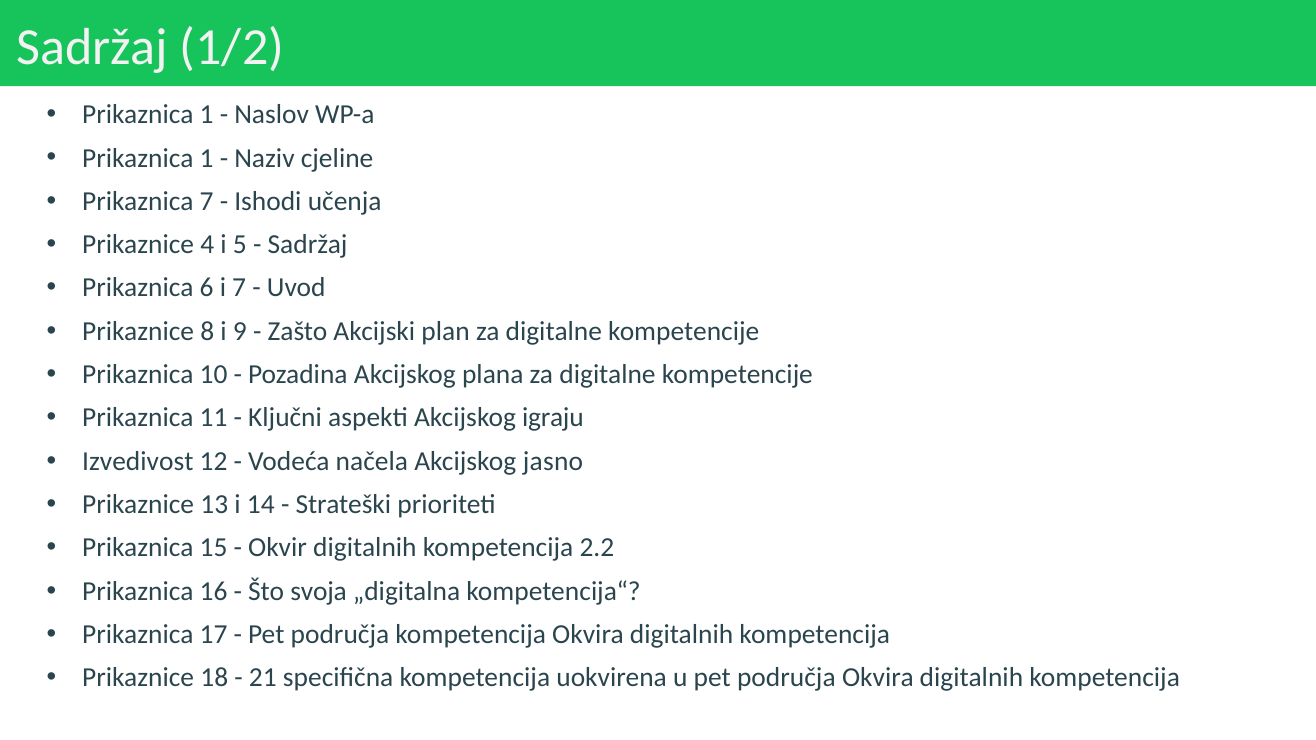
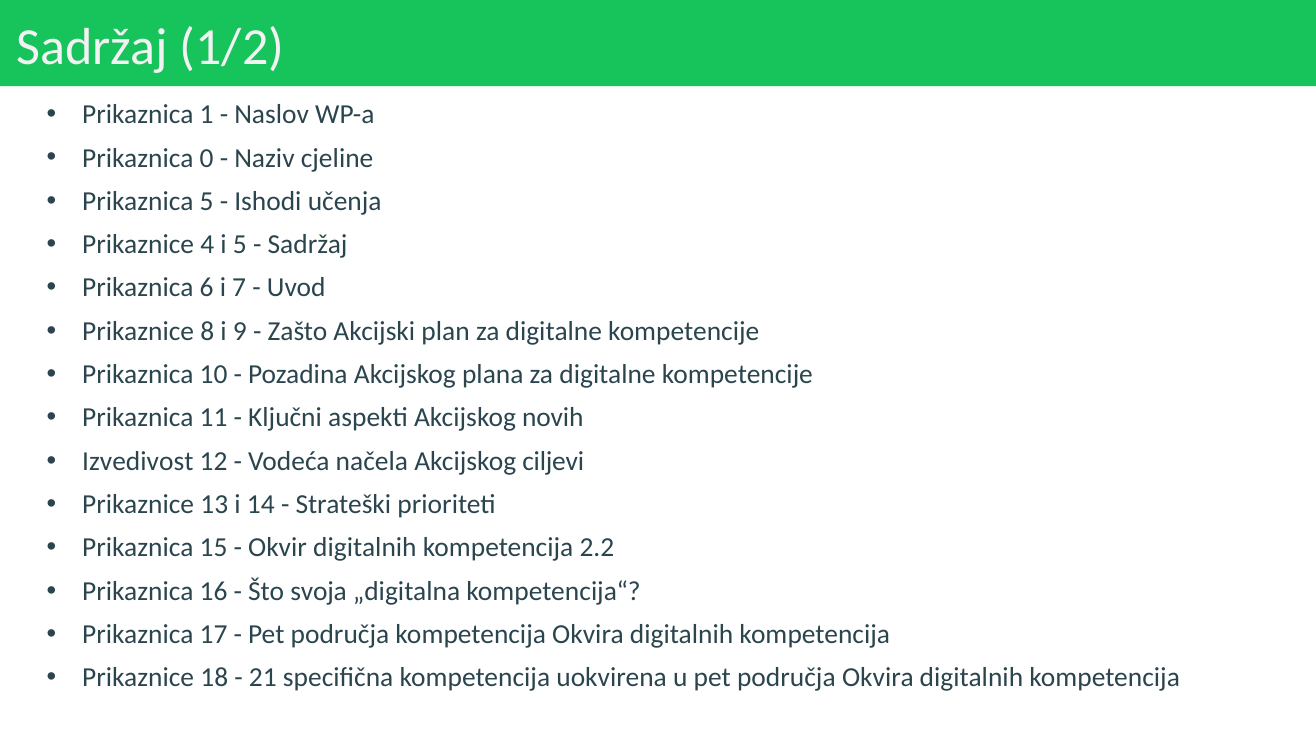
1: 1 -> 0 (207, 158)
Prikaznica 7: 7 -> 5 (207, 201)
igraju: igraju -> novih (553, 418)
jasno: jasno -> ciljevi (553, 461)
